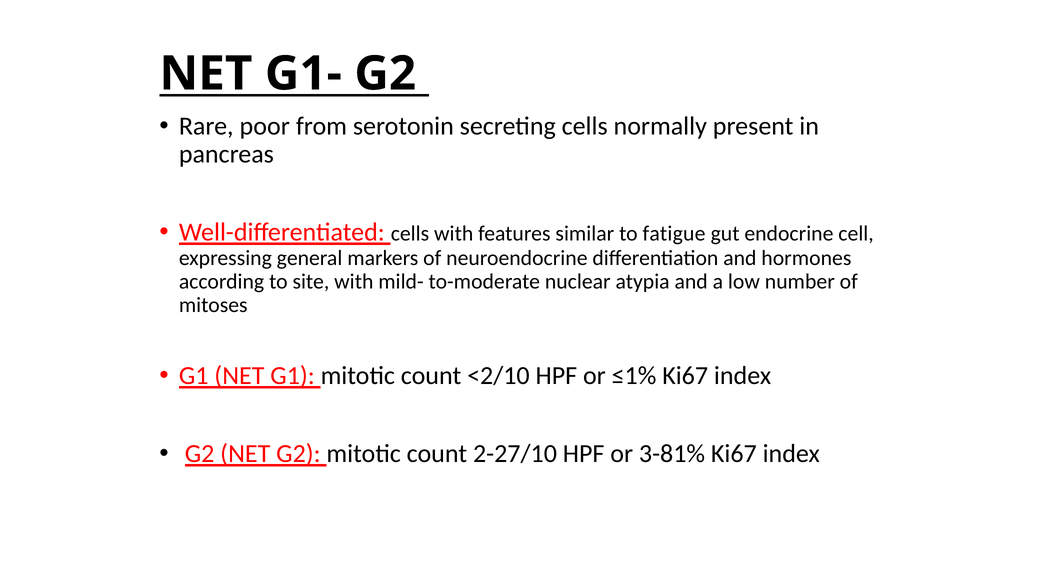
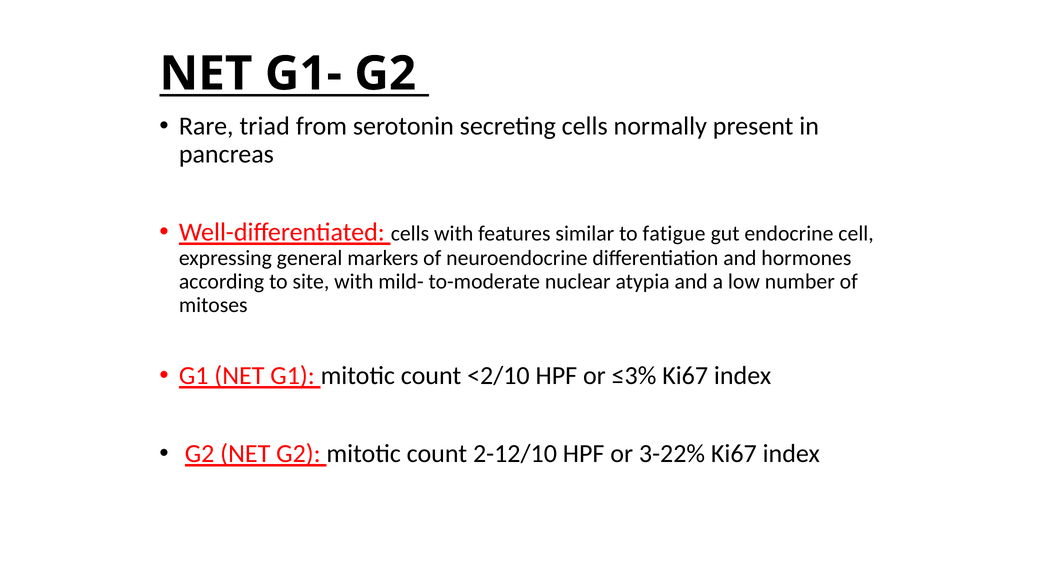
poor: poor -> triad (265, 126)
≤1%: ≤1% -> ≤3% (634, 376)
2-27/10: 2-27/10 -> 2-12/10 (515, 453)
3-81%: 3-81% -> 3-22% (672, 453)
